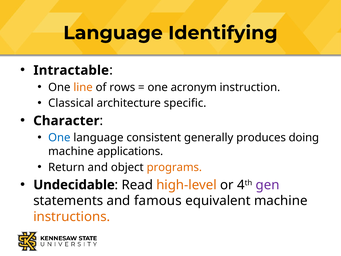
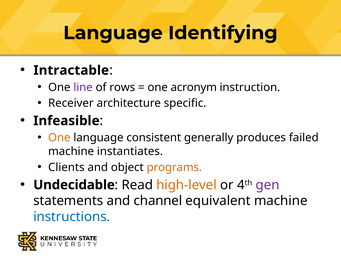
line colour: orange -> purple (83, 87)
Classical: Classical -> Receiver (71, 103)
Character: Character -> Infeasible (66, 121)
One colour: blue -> orange (59, 138)
doing: doing -> failed (304, 138)
applications: applications -> instantiates (130, 151)
Return: Return -> Clients (66, 167)
famous: famous -> channel (158, 201)
instructions colour: orange -> blue (72, 217)
